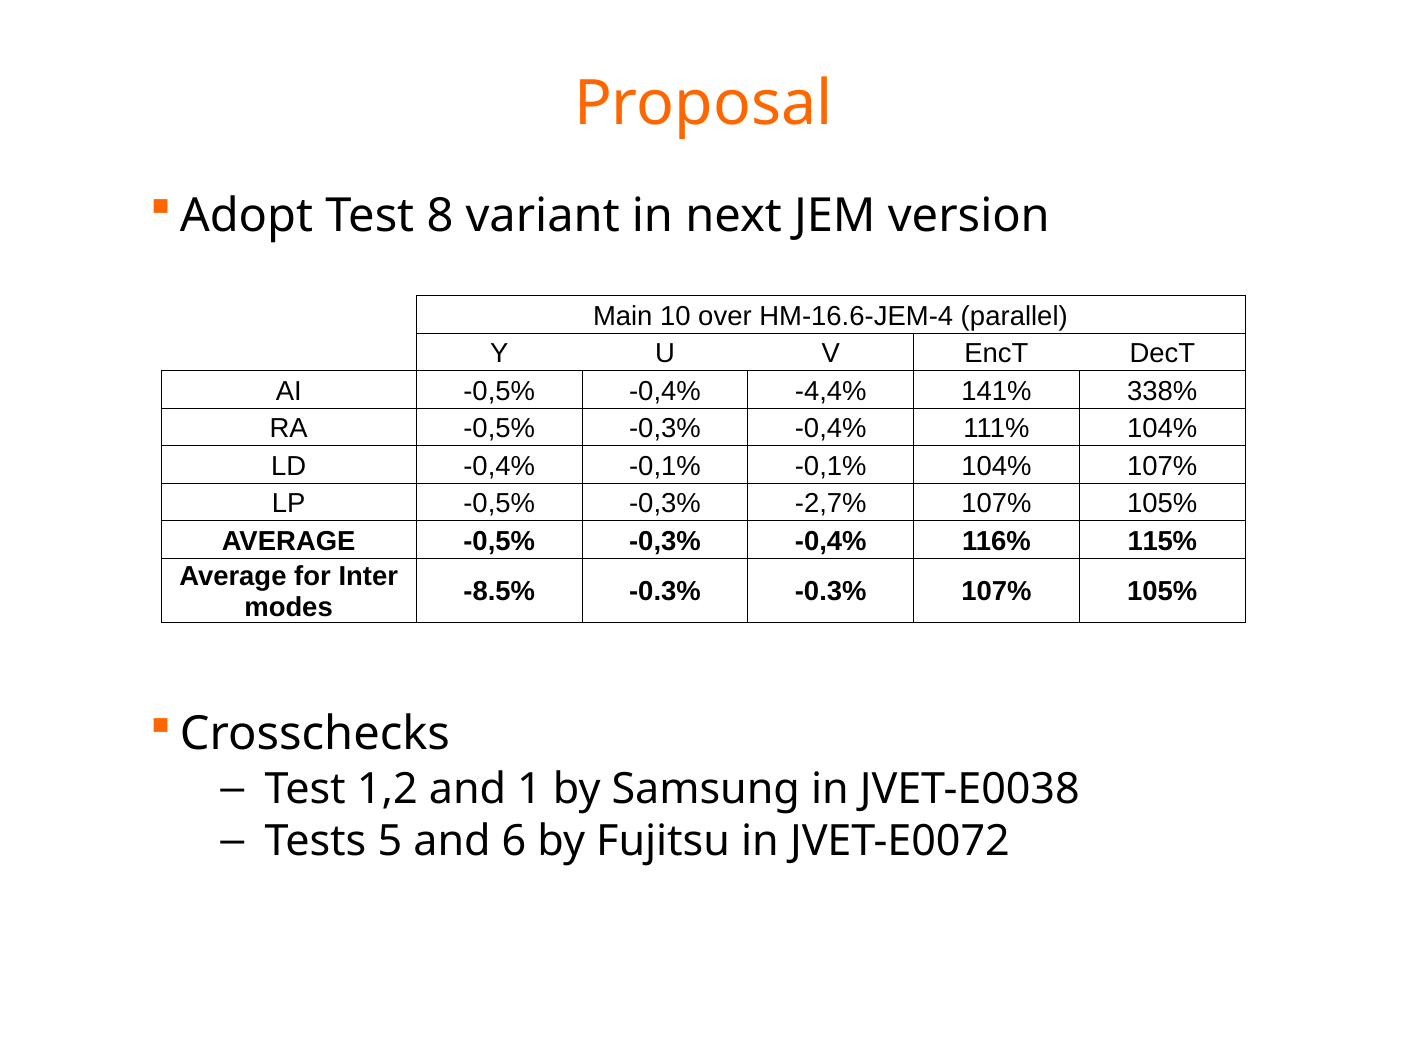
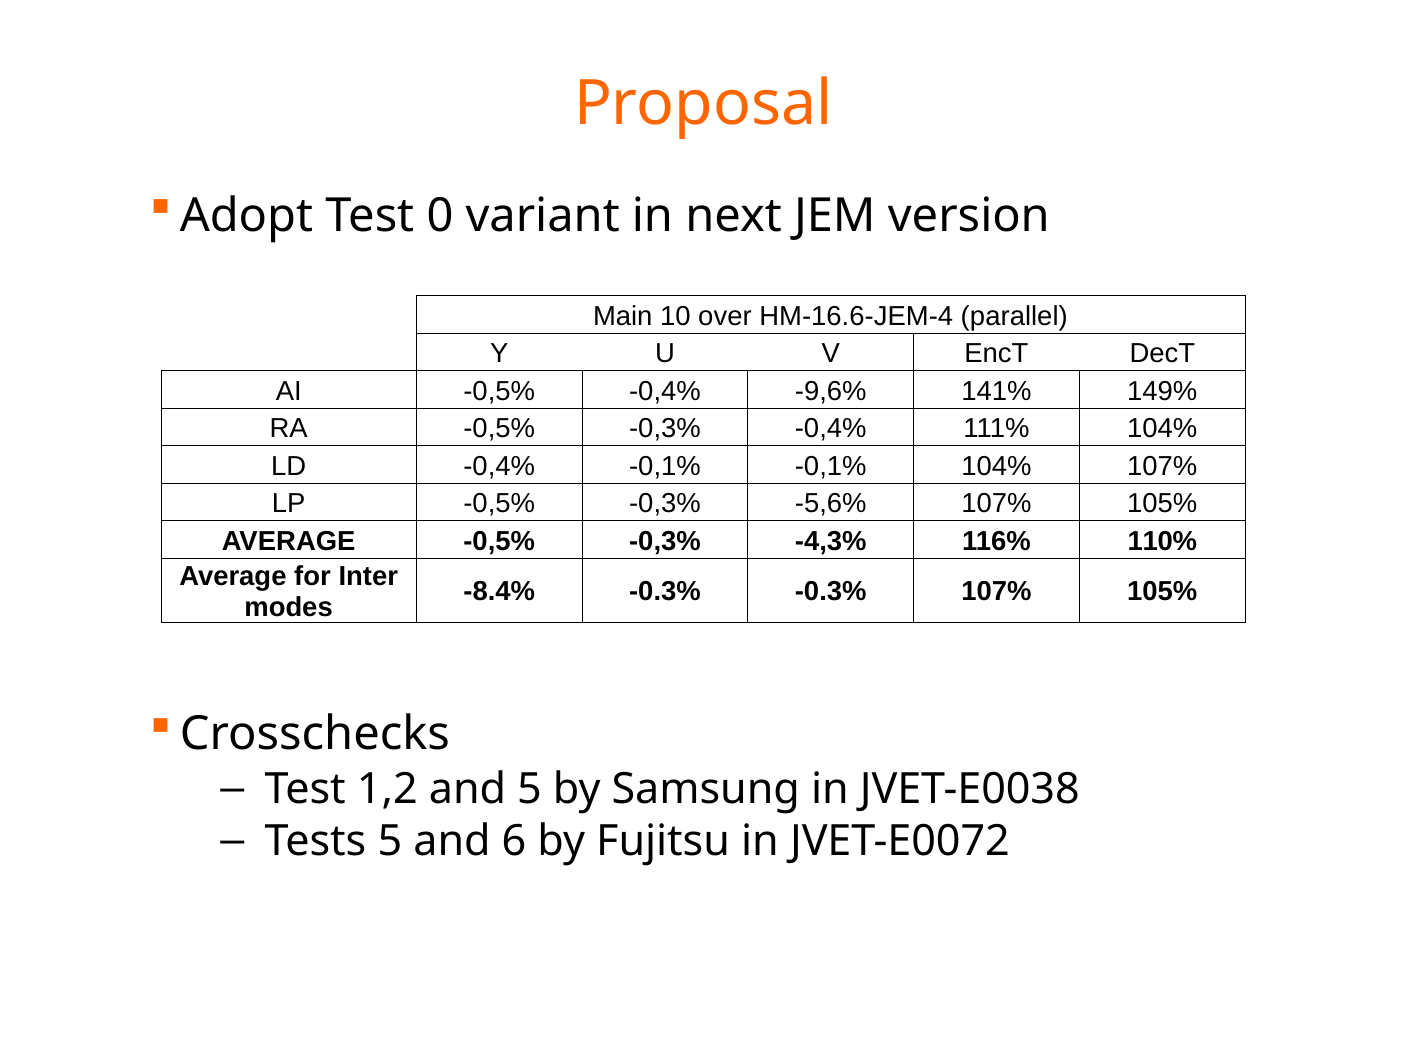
8: 8 -> 0 (440, 216)
-4,4%: -4,4% -> -9,6% (831, 391)
338%: 338% -> 149% (1162, 391)
-2,7%: -2,7% -> -5,6% (831, 504)
AVERAGE -0,5% -0,3% -0,4%: -0,4% -> -4,3% (831, 541)
115%: 115% -> 110% (1162, 541)
-8.5%: -8.5% -> -8.4% (499, 592)
and 1: 1 -> 5 (530, 790)
